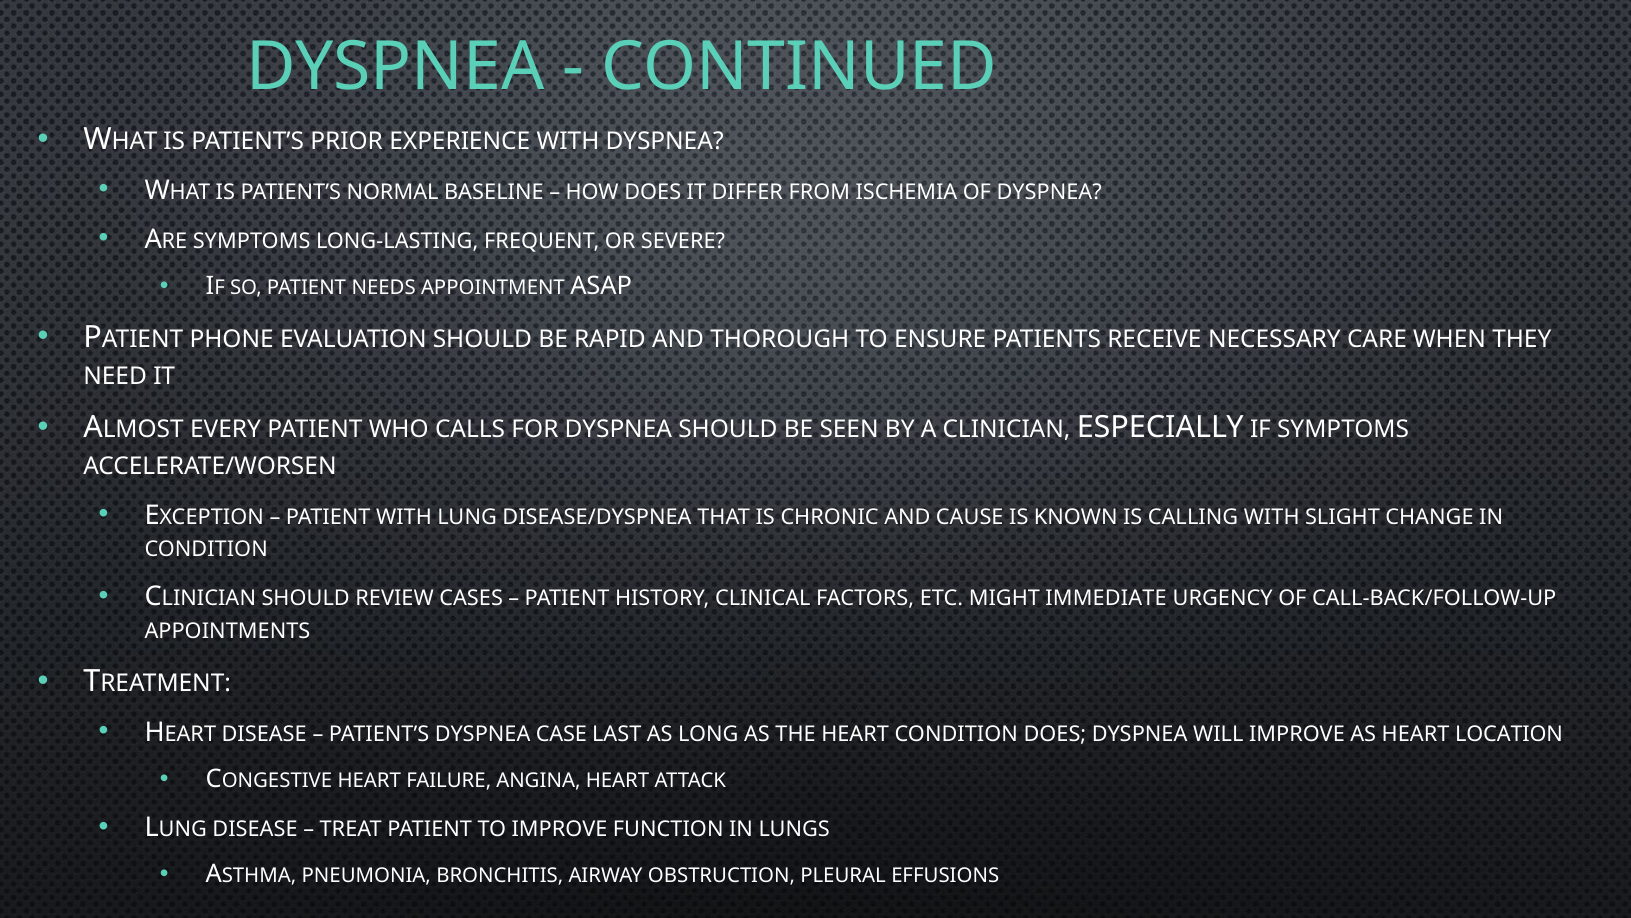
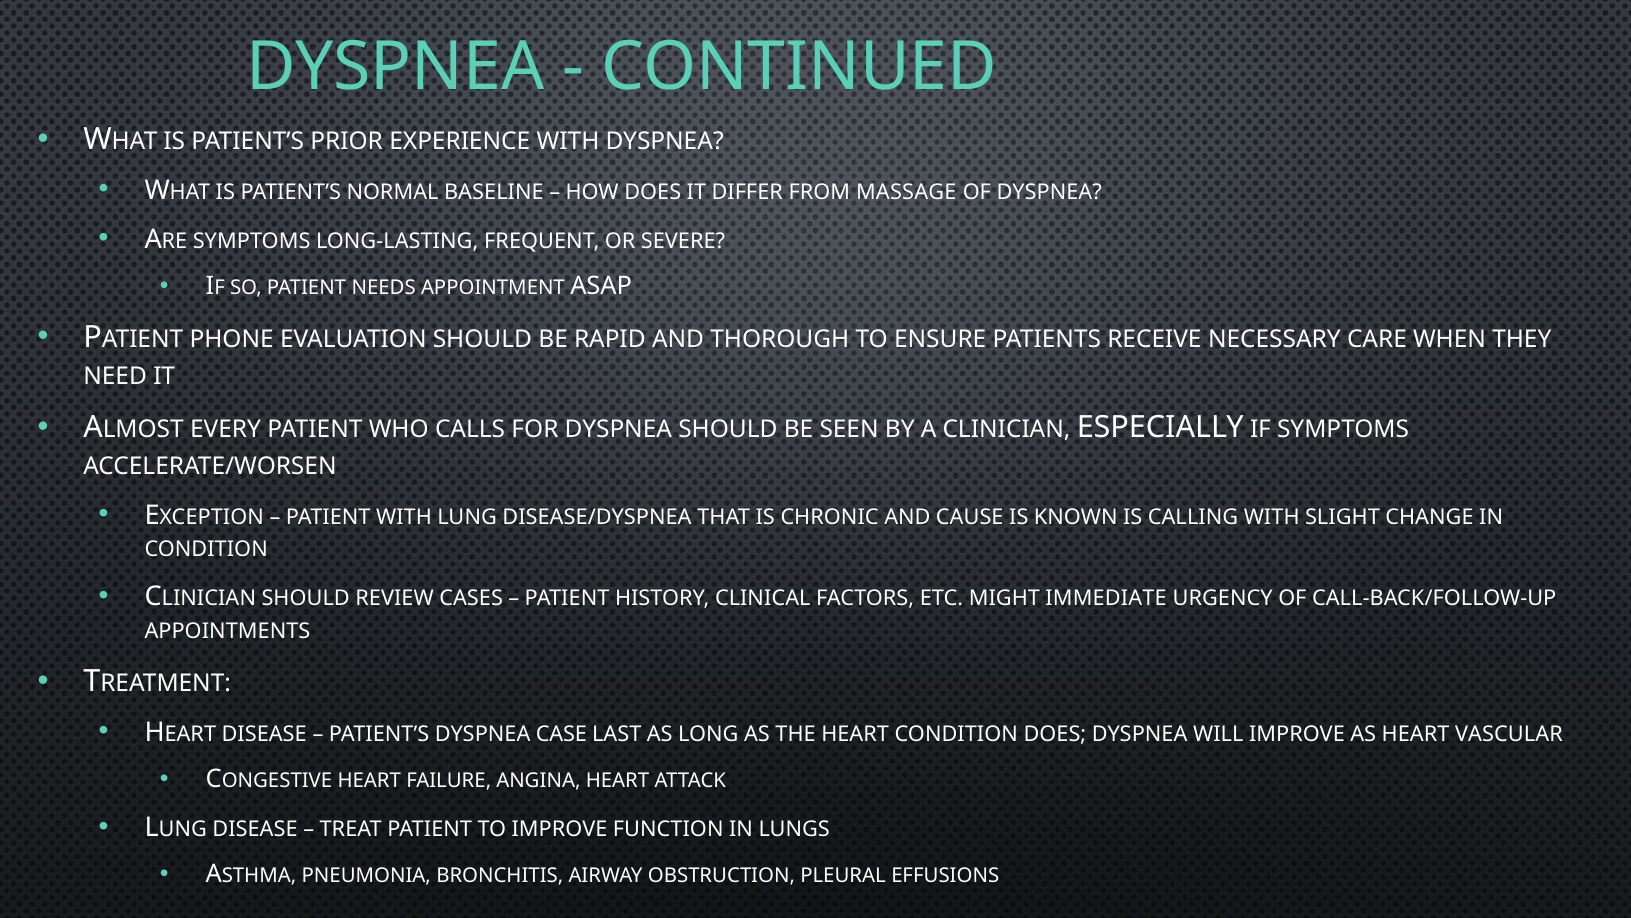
ISCHEMIA: ISCHEMIA -> MASSAGE (906, 192)
LOCATION: LOCATION -> VASCULAR (1509, 733)
